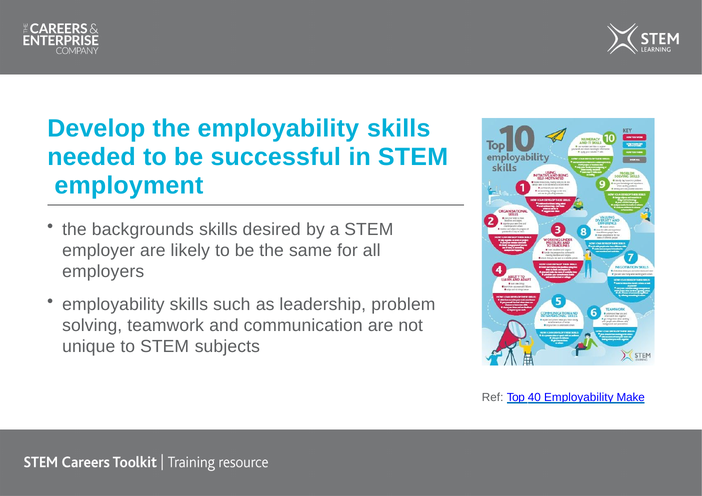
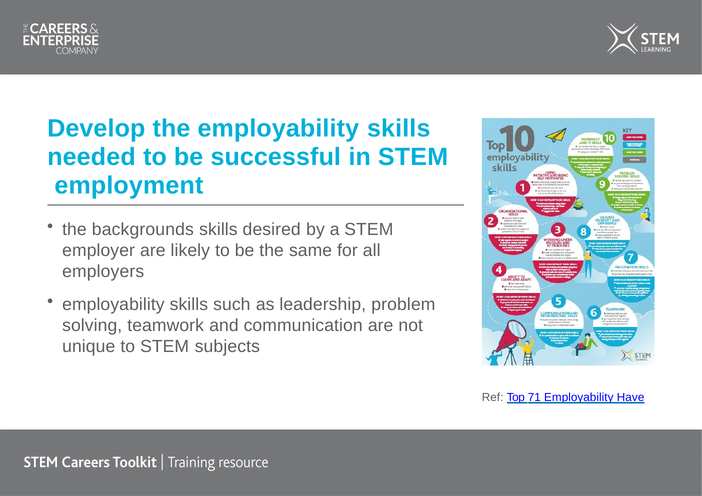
40: 40 -> 71 (534, 398)
Make: Make -> Have (631, 398)
